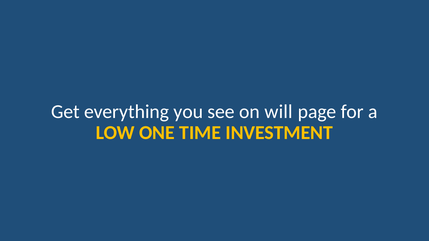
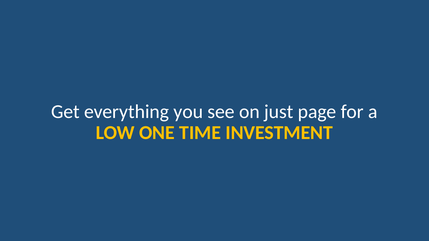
will: will -> just (279, 112)
